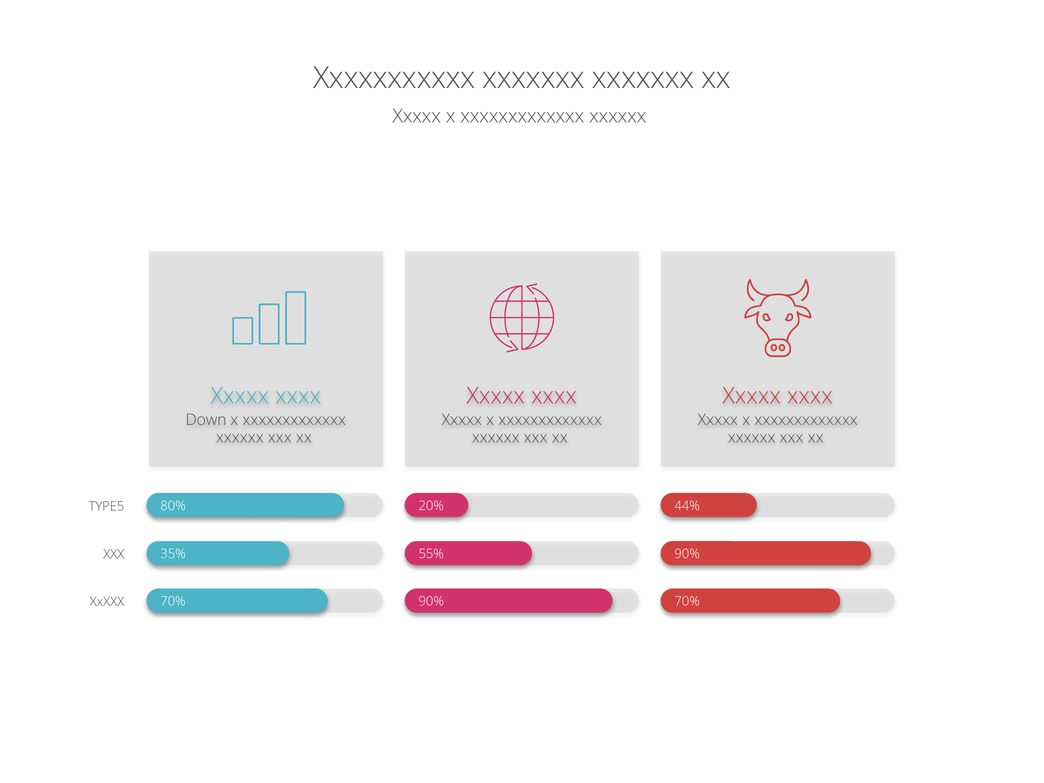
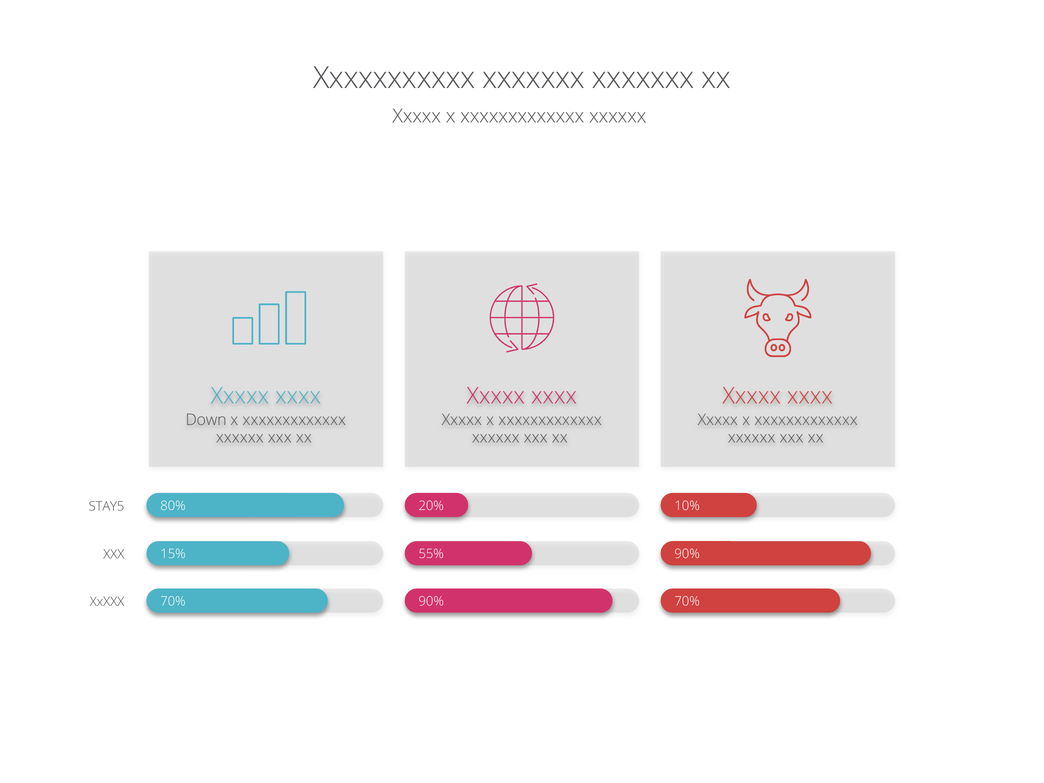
44%: 44% -> 10% (687, 506)
TYPE5: TYPE5 -> STAY5 (107, 506)
35%: 35% -> 15% (173, 554)
